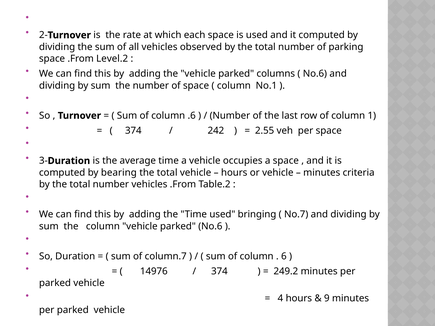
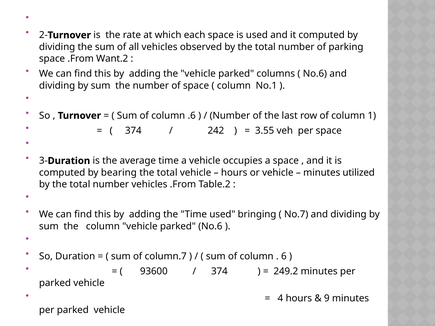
Level.2: Level.2 -> Want.2 (112, 59)
2.55: 2.55 -> 3.55 (265, 131)
criteria: criteria -> utilized (359, 173)
14976: 14976 -> 93600 (154, 272)
